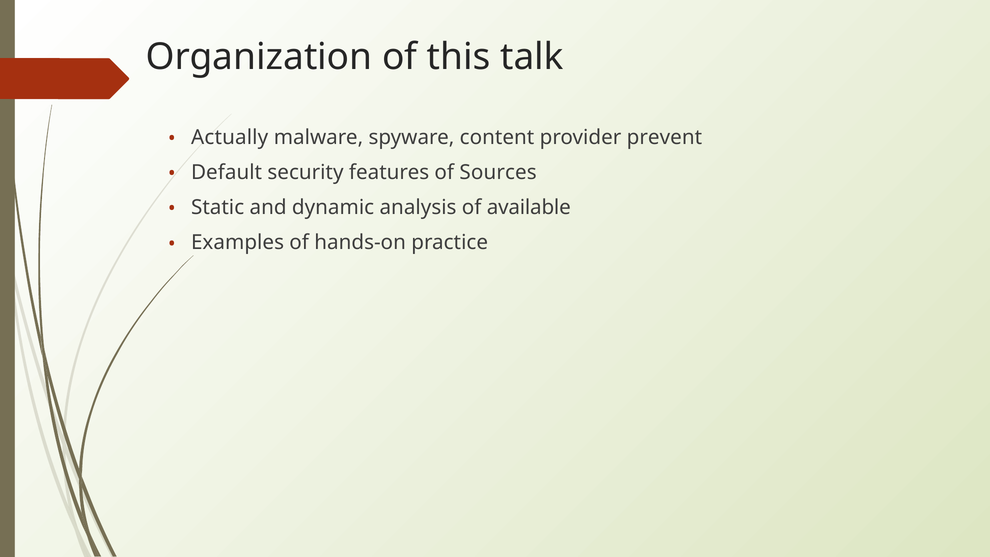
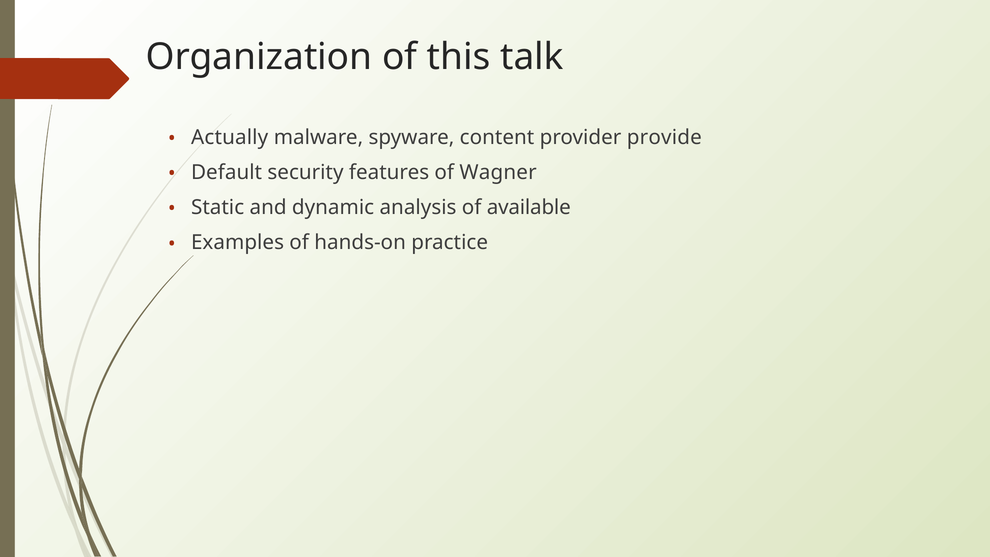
prevent: prevent -> provide (664, 137)
Sources: Sources -> Wagner (498, 172)
